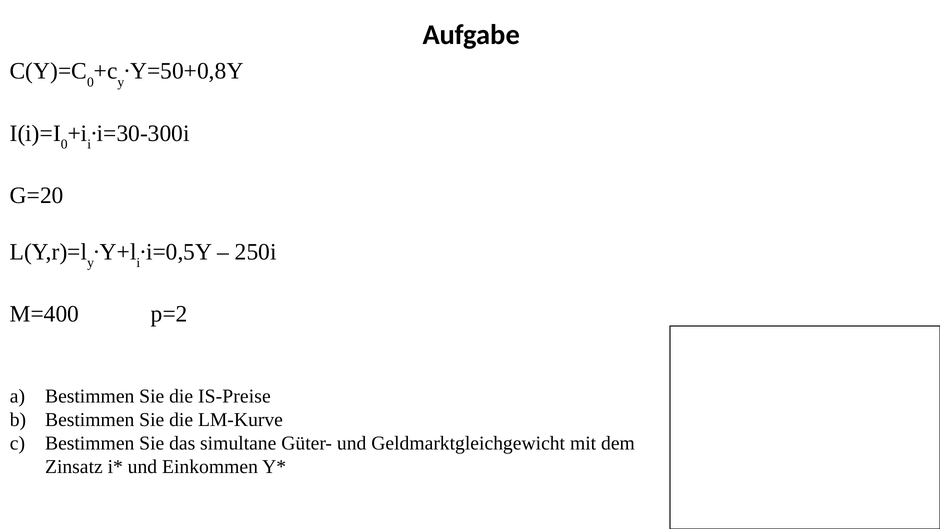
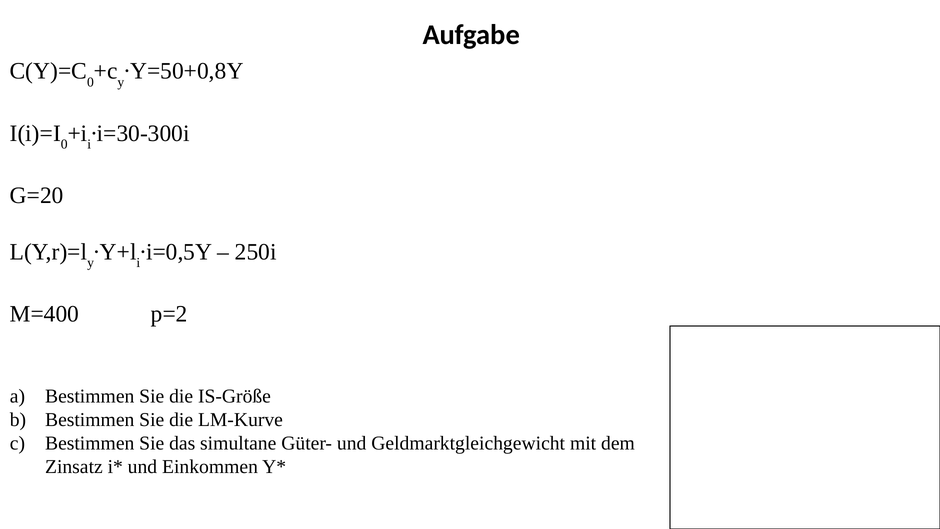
IS-Preise: IS-Preise -> IS-Größe (234, 396)
